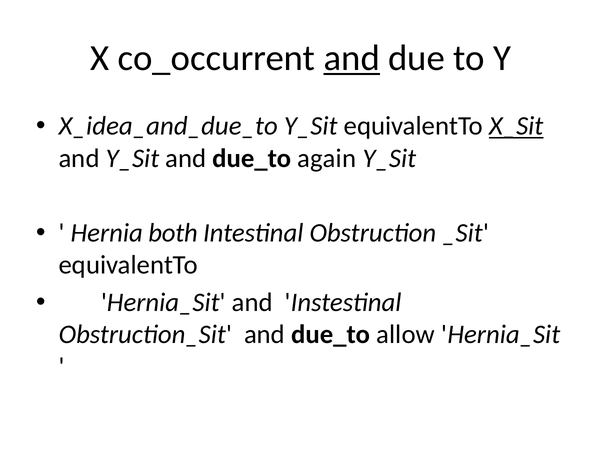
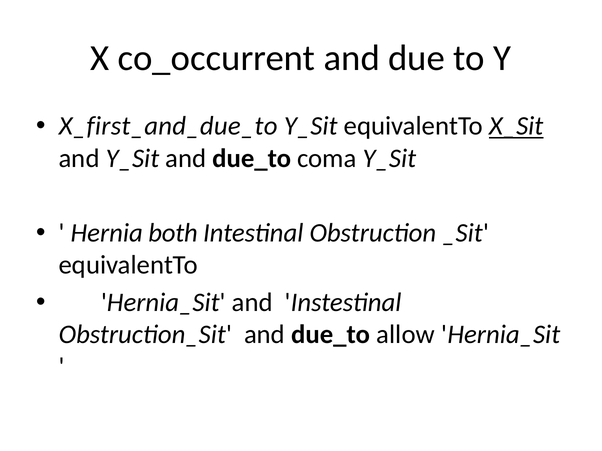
and underline: present -> none (352, 58)
X_idea_and_due_to: X_idea_and_due_to -> X_first_and_due_to (168, 126)
again: again -> coma (327, 158)
